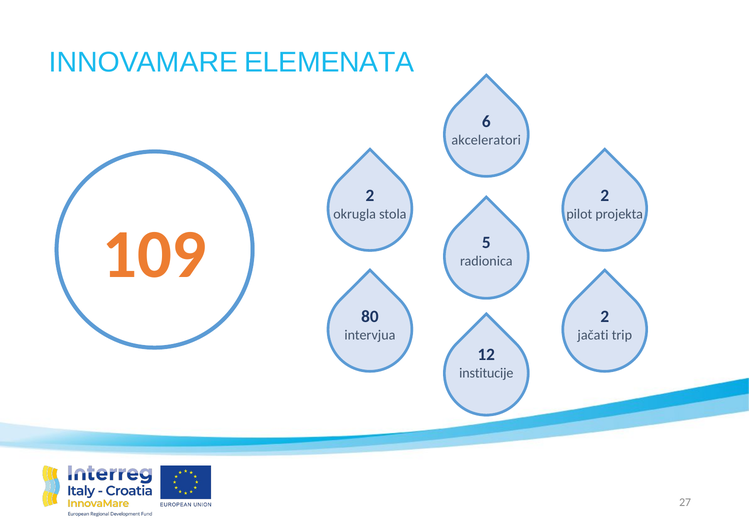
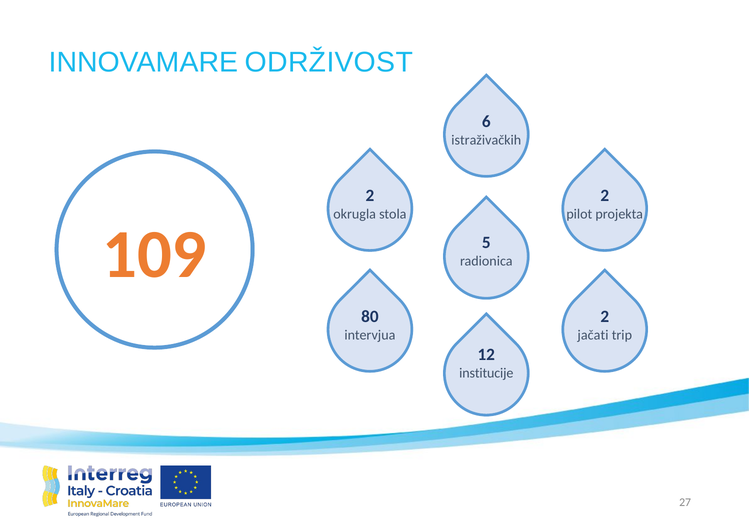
ELEMENATA: ELEMENATA -> ODRŽIVOST (329, 62)
akceleratori: akceleratori -> istraživačkih (486, 140)
